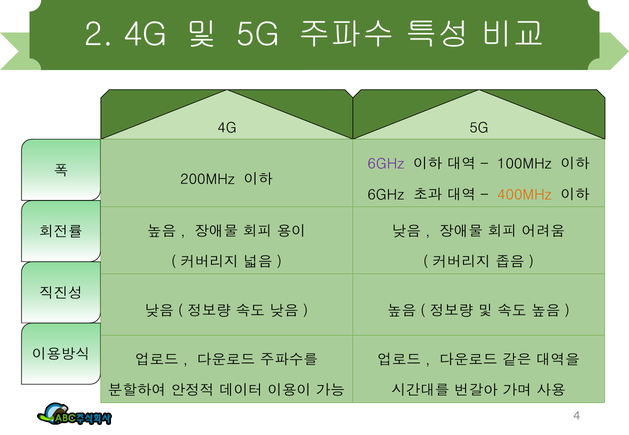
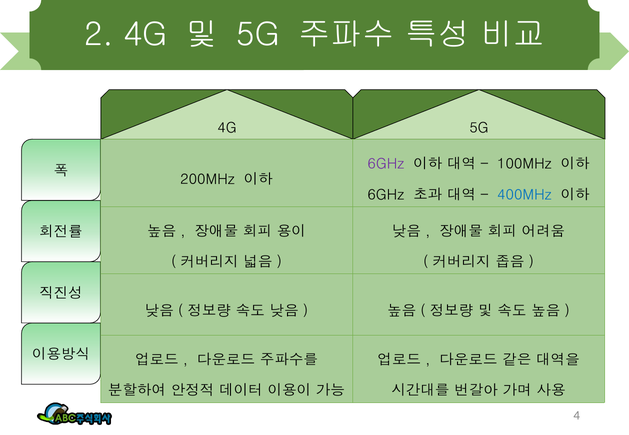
400MHz colour: orange -> blue (524, 195)
